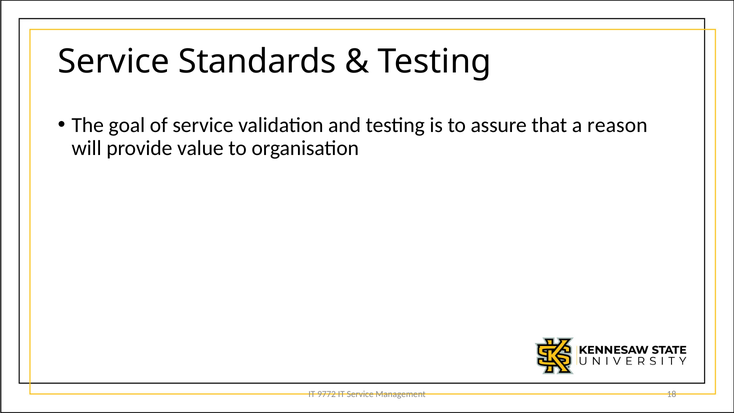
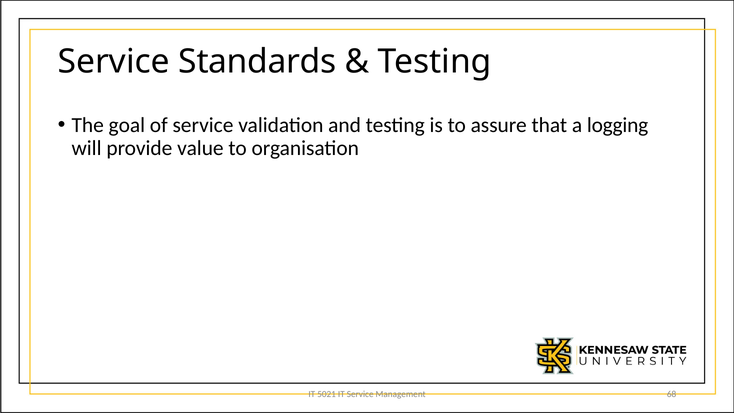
reason: reason -> logging (618, 125)
9772: 9772 -> 5021 (327, 394)
18: 18 -> 68 (672, 394)
